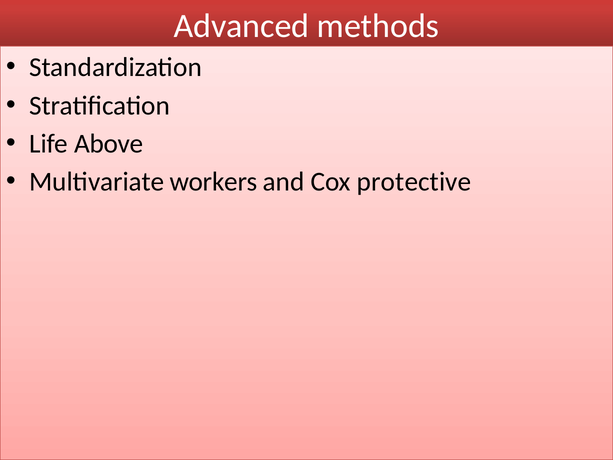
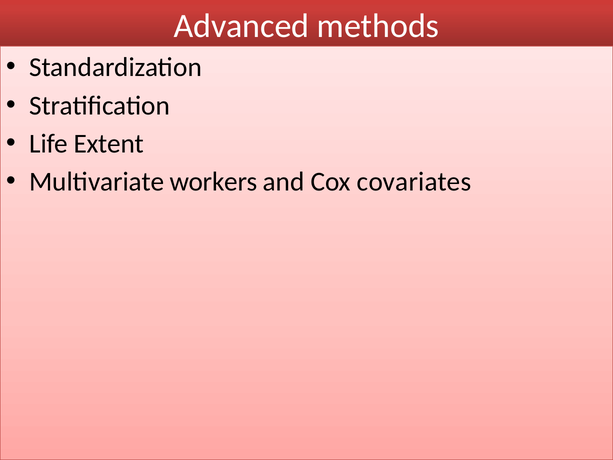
Above: Above -> Extent (109, 144)
protective: protective -> covariates (414, 182)
